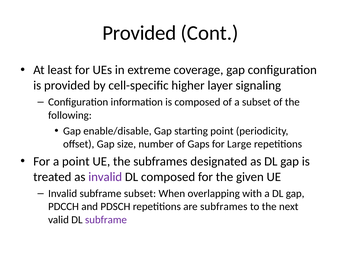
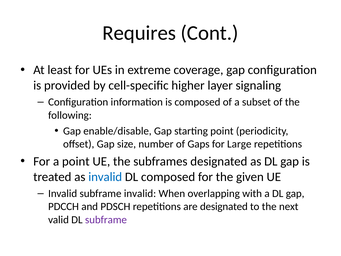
Provided: Provided -> Requires (139, 33)
invalid colour: purple -> blue (105, 177)
subframe subset: subset -> invalid (140, 193)
are subframes: subframes -> designated (224, 206)
